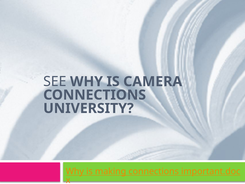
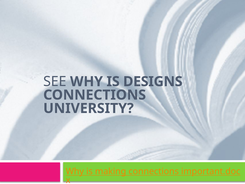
CAMERA: CAMERA -> DESIGNS (153, 81)
